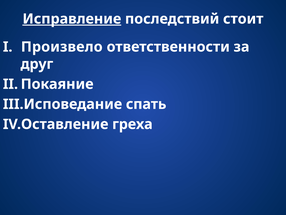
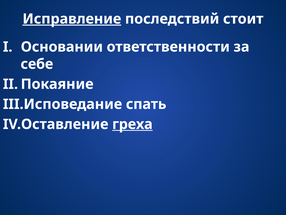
Произвело: Произвело -> Основании (62, 47)
друг: друг -> себе (37, 64)
греха underline: none -> present (132, 124)
